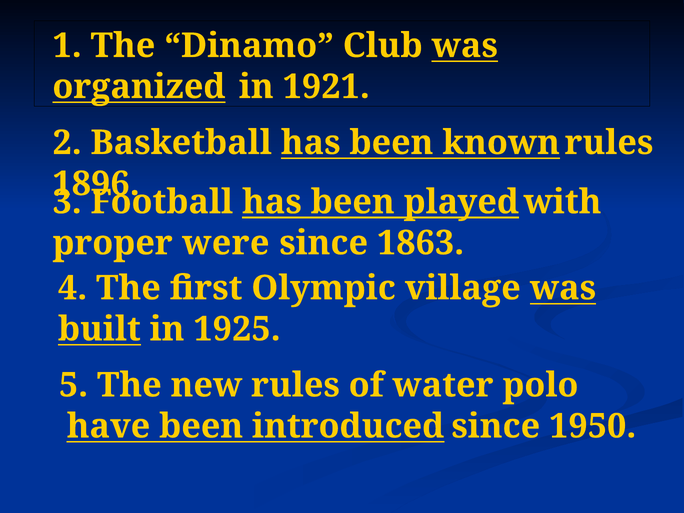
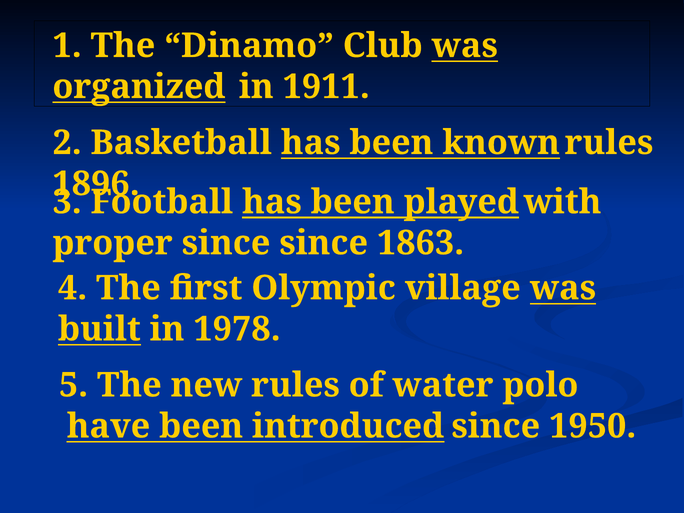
1921: 1921 -> 1911 (326, 87)
proper were: were -> since (226, 243)
1925: 1925 -> 1978 (237, 329)
